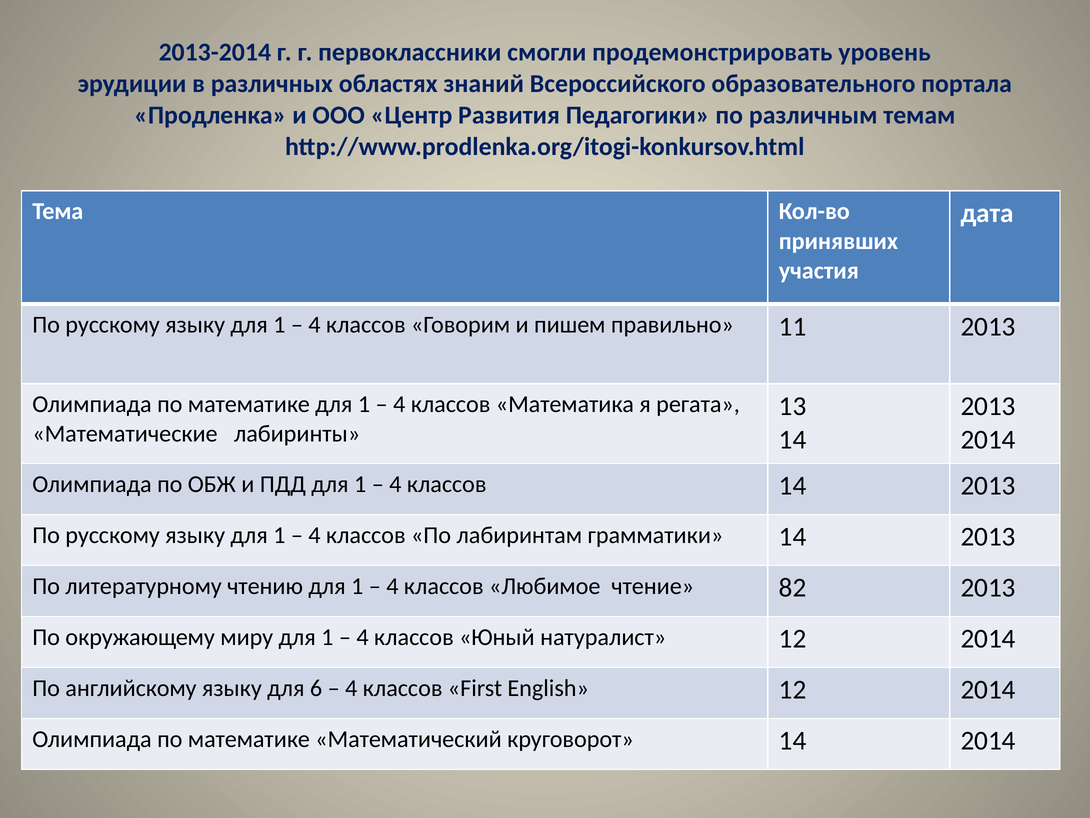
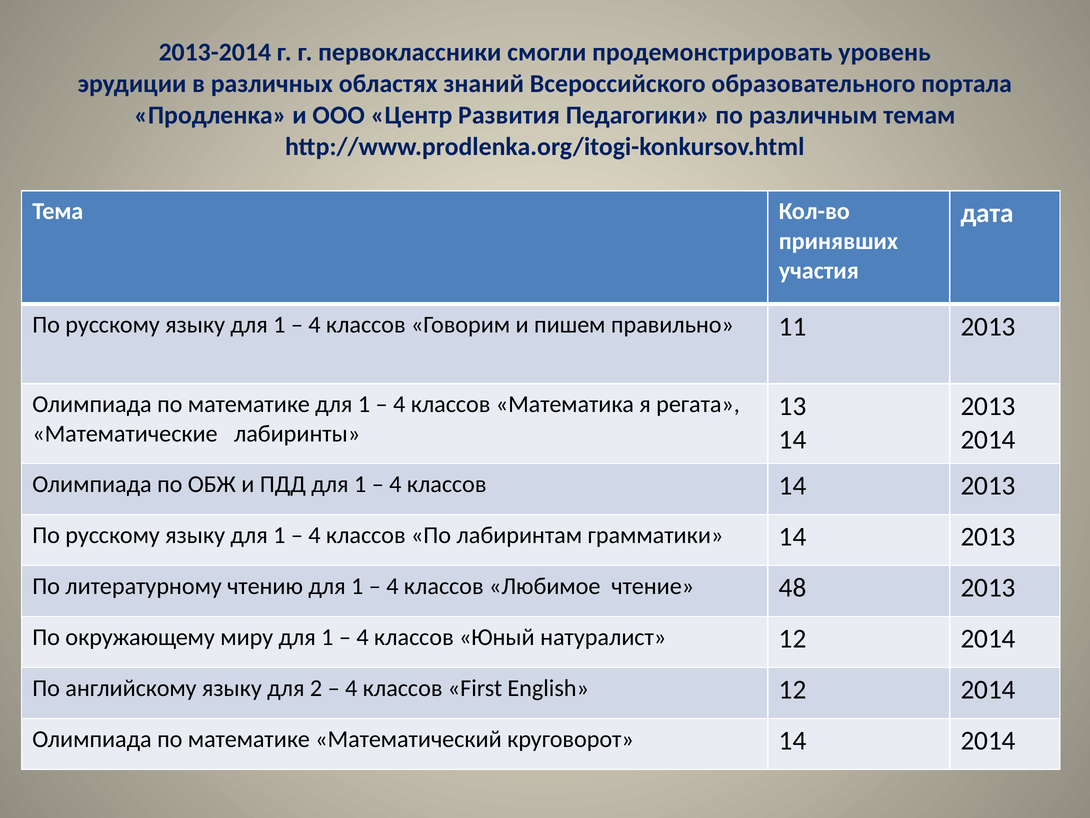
82: 82 -> 48 (793, 588)
6: 6 -> 2 (316, 688)
